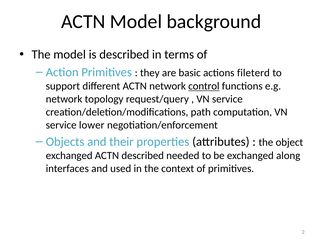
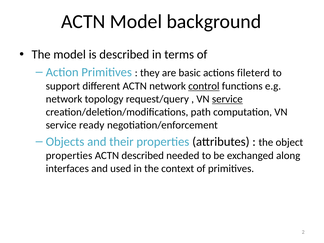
service underline: none -> present (227, 99)
lower: lower -> ready (92, 125)
exchanged: exchanged -> properties (69, 156)
